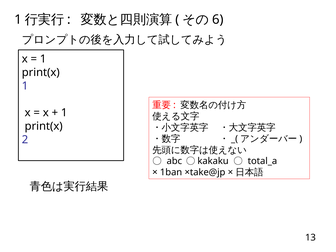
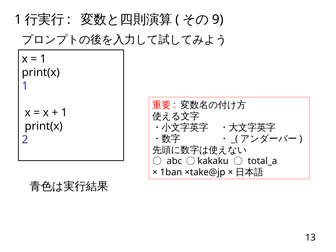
6: 6 -> 9 (218, 19)
